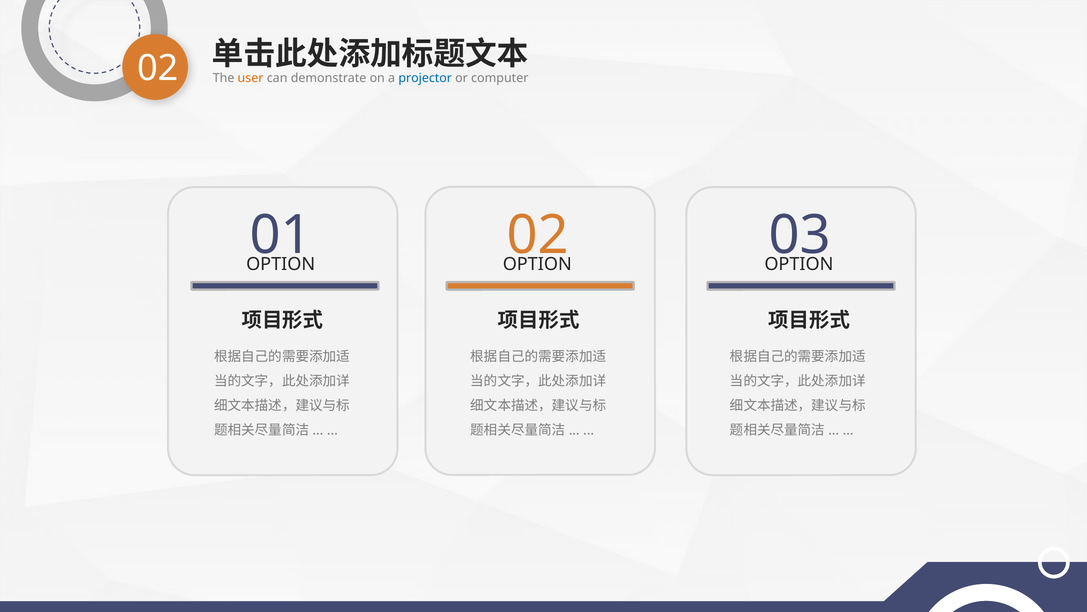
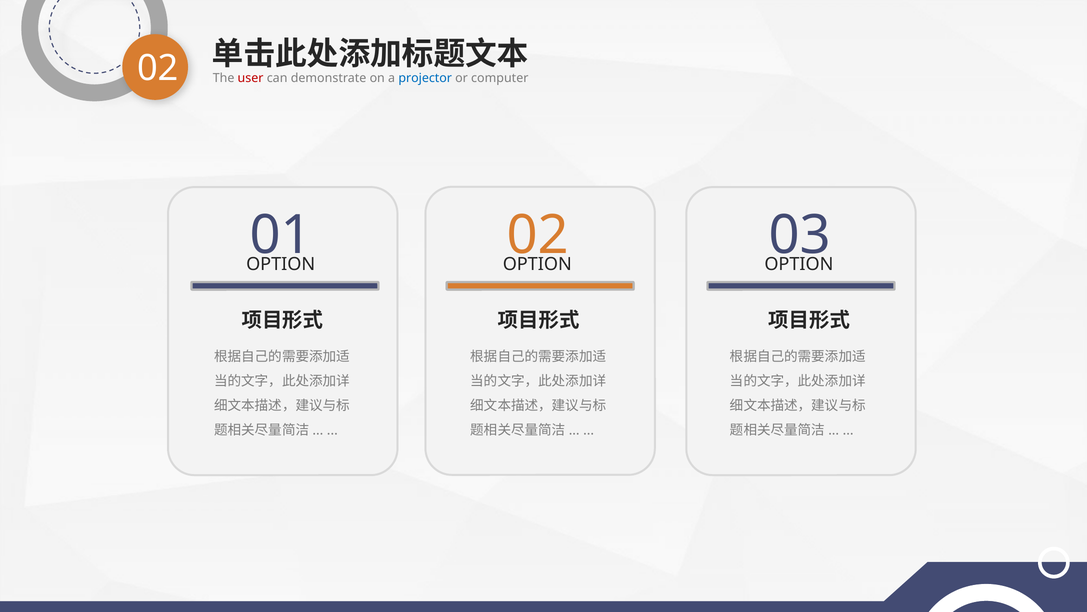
user colour: orange -> red (251, 78)
